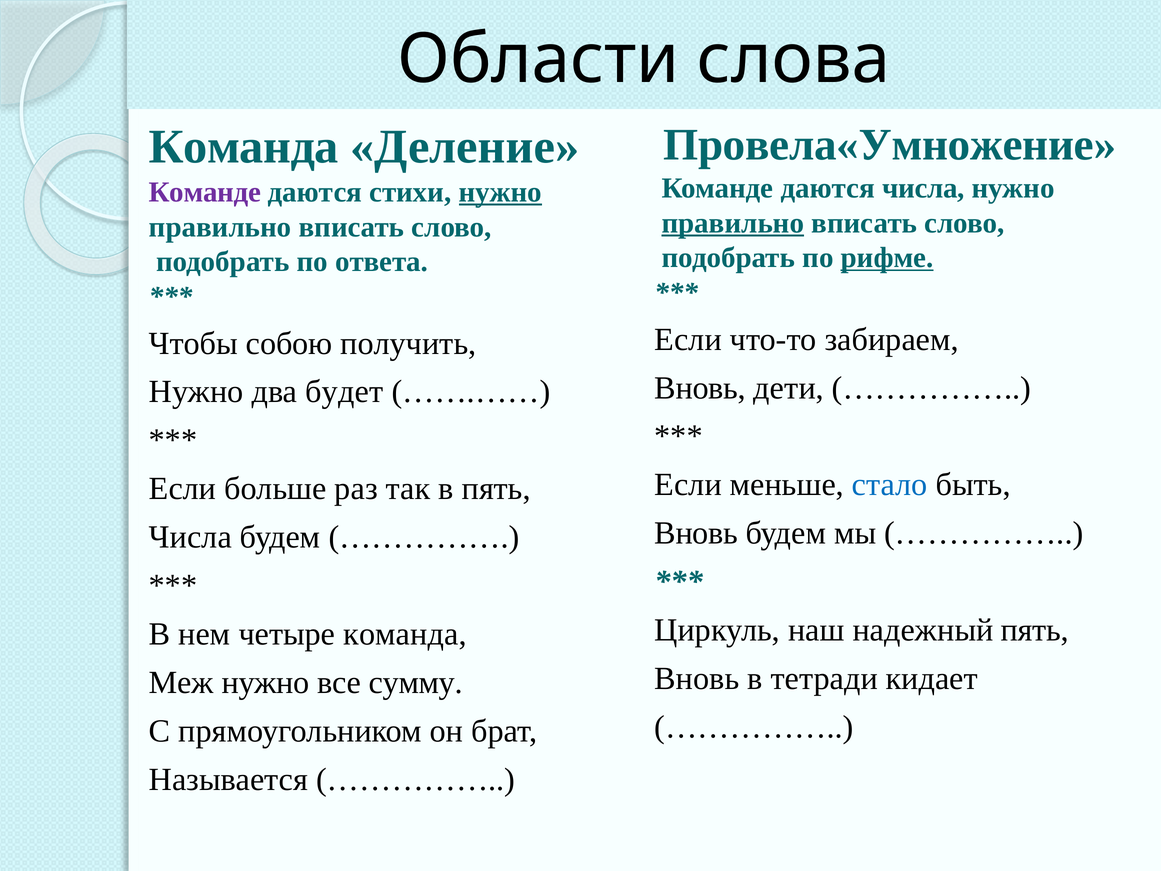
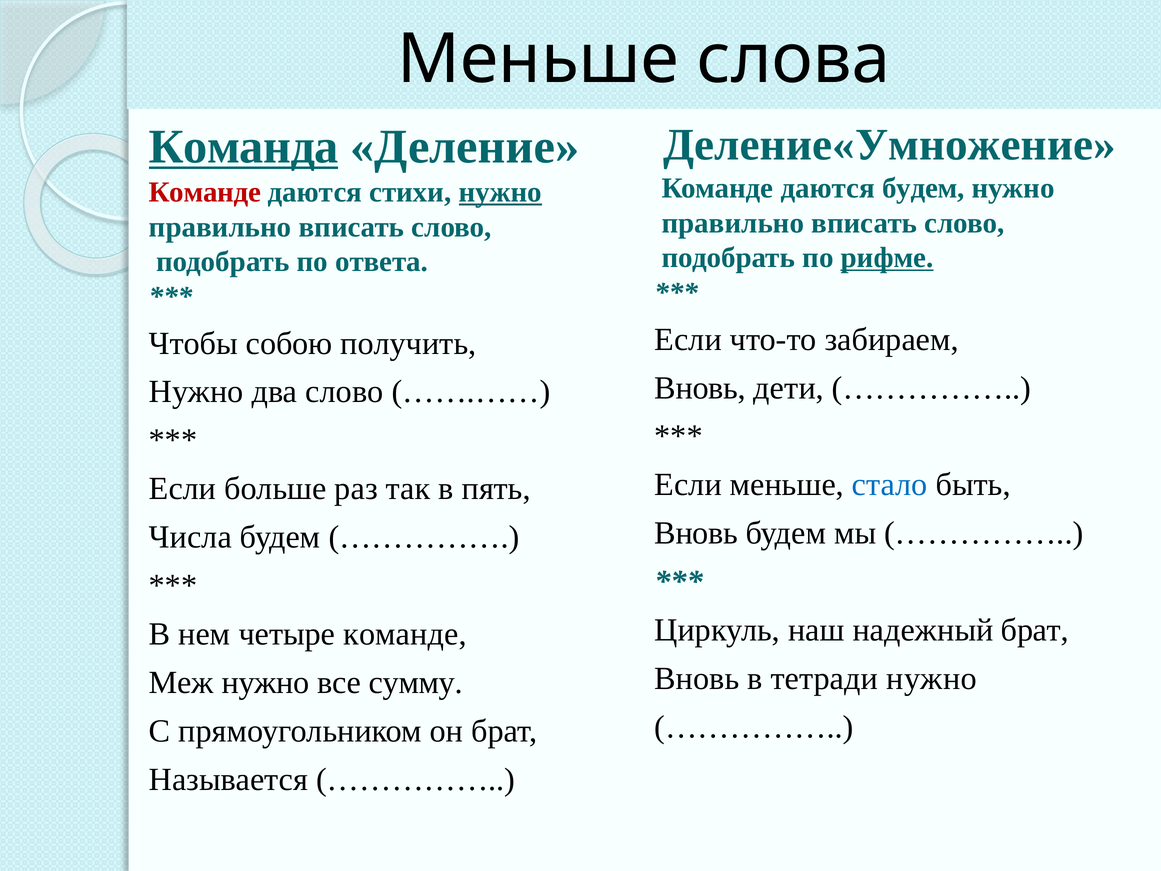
Области: Области -> Меньше (538, 59)
Провела«Умножение: Провела«Умножение -> Деление«Умножение (890, 145)
Команда underline: none -> present (244, 147)
даются числа: числа -> будем (923, 188)
Команде colour: purple -> red (205, 192)
правильно underline: present -> none (733, 223)
два будет: будет -> слово (344, 392)
надежный пять: пять -> брат (1035, 630)
четыре команда: команда -> команде (405, 634)
тетради кидает: кидает -> нужно (932, 678)
